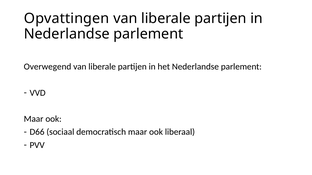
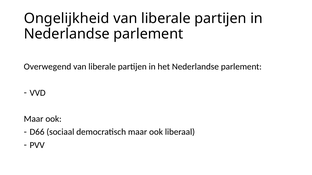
Opvattingen: Opvattingen -> Ongelijkheid (67, 18)
